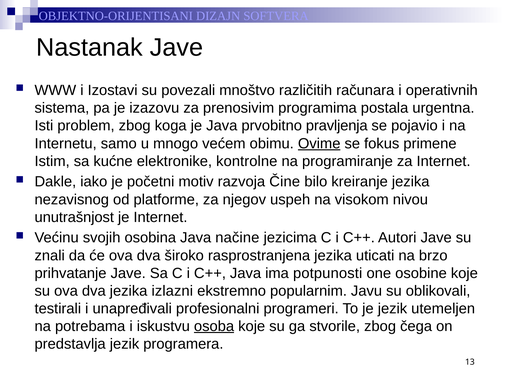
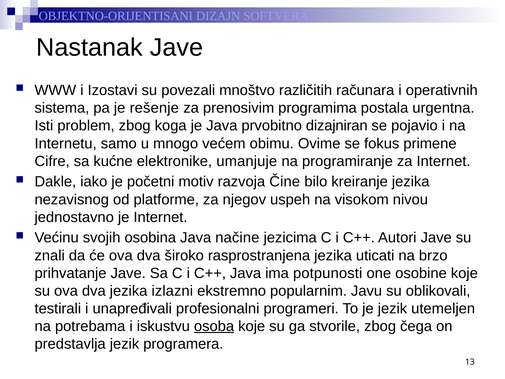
izazovu: izazovu -> rešenje (154, 108)
pravljenja: pravljenja -> dizajniran (337, 126)
Ovime underline: present -> none (319, 143)
Istim: Istim -> Cifre (52, 161)
kontrolne: kontrolne -> umanjuje (247, 161)
unutrašnjost: unutrašnjost -> jednostavno (74, 217)
